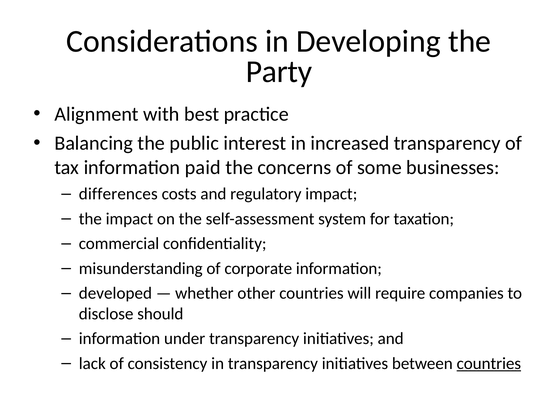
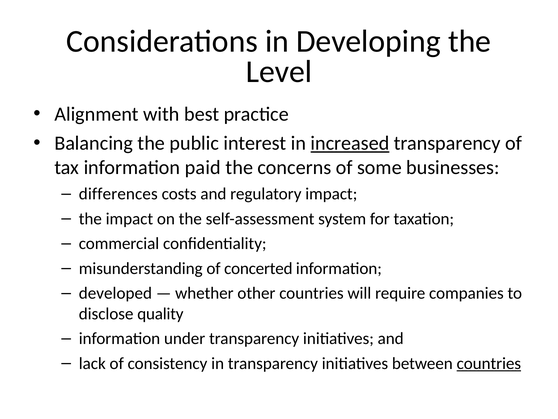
Party: Party -> Level (279, 72)
increased underline: none -> present (350, 143)
corporate: corporate -> concerted (258, 268)
should: should -> quality (160, 313)
